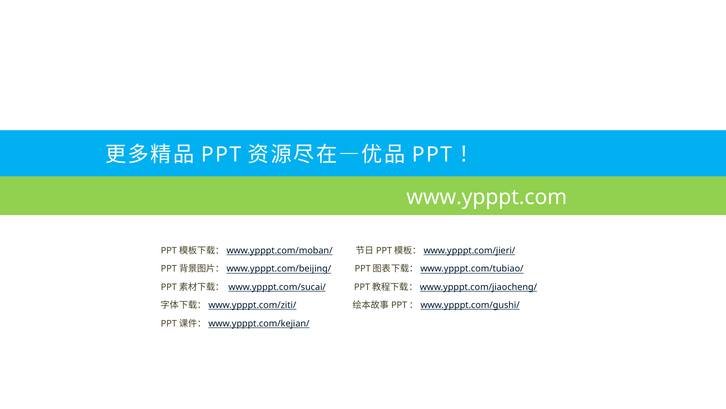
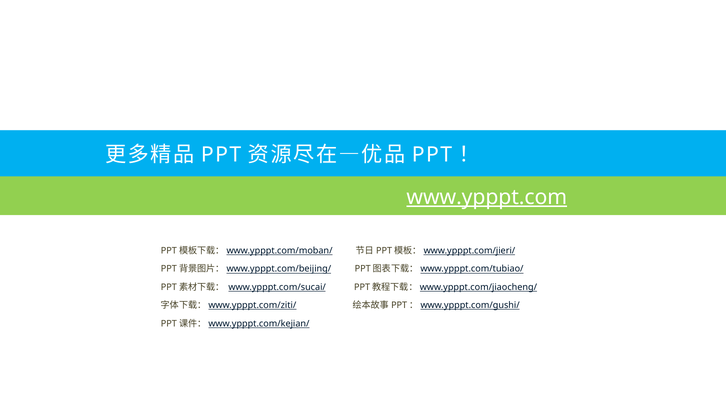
www.ypppt.com underline: none -> present (487, 197)
